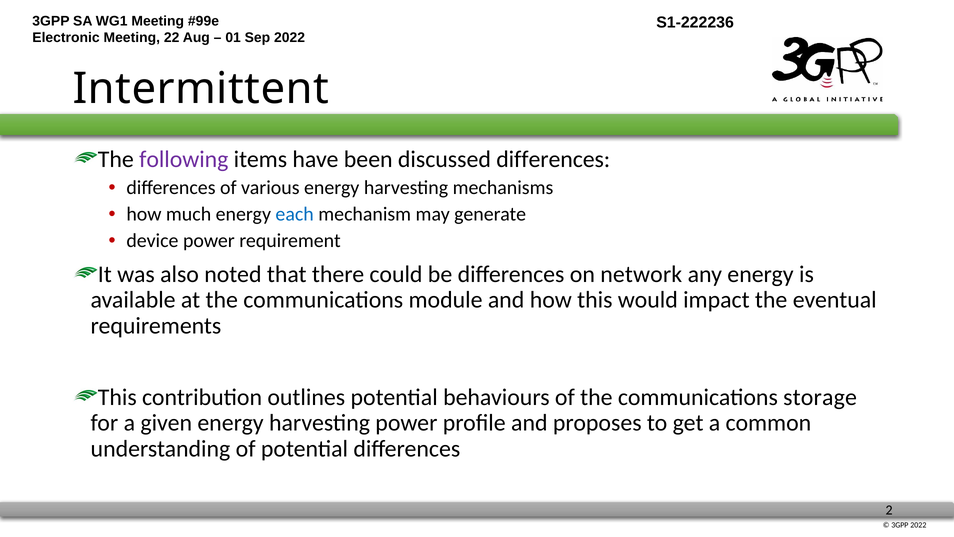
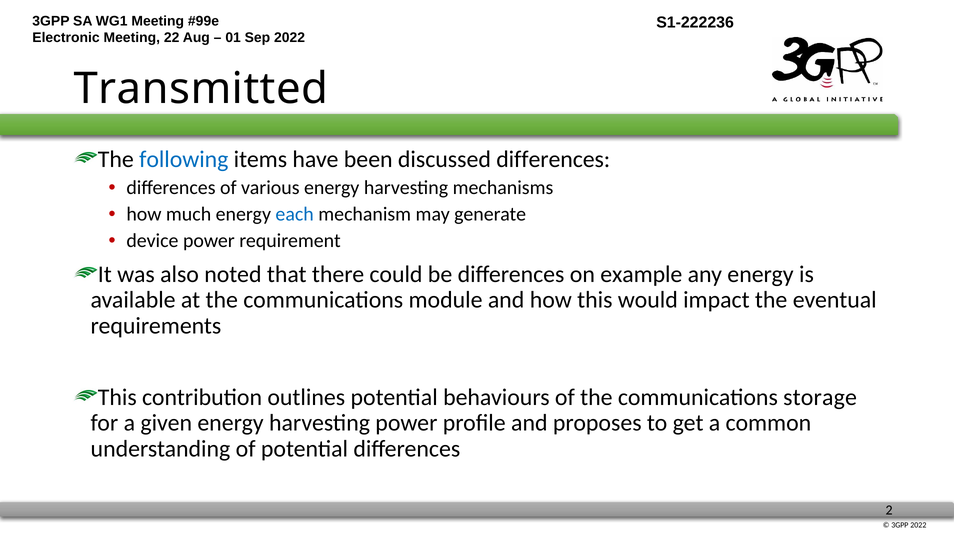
Intermittent: Intermittent -> Transmitted (201, 89)
following colour: purple -> blue (184, 159)
network: network -> example (641, 274)
